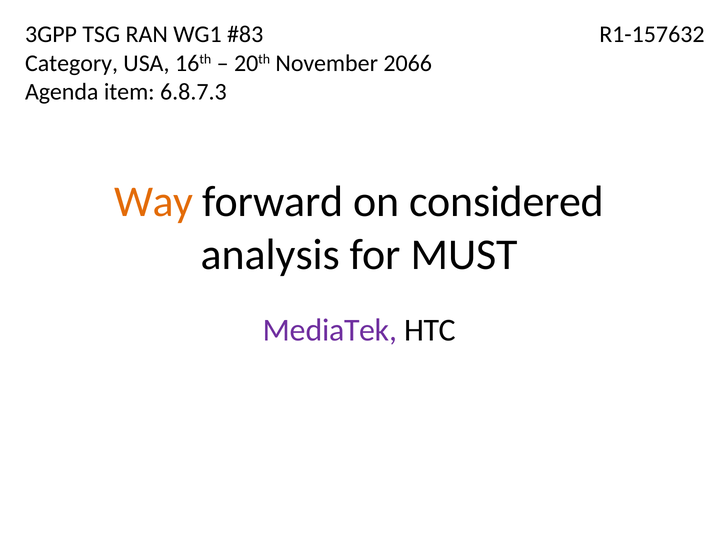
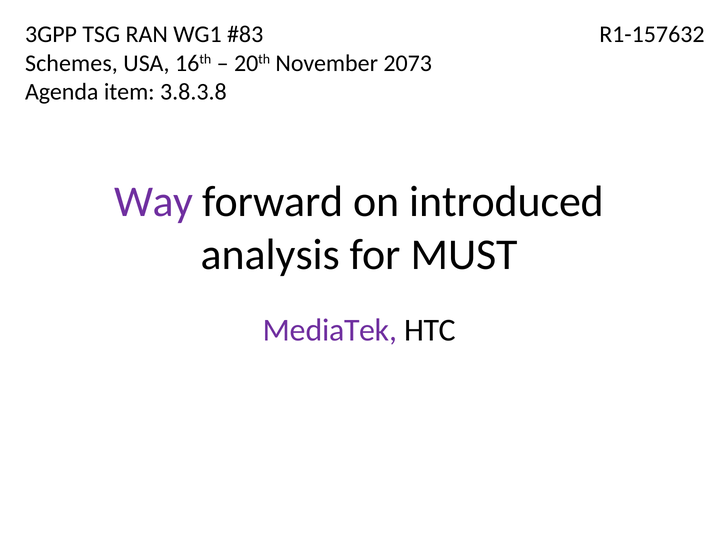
Category: Category -> Schemes (71, 63)
2066: 2066 -> 2073 (408, 63)
6.8.7.3: 6.8.7.3 -> 3.8.3.8 (193, 92)
Way colour: orange -> purple (154, 202)
considered: considered -> introduced (507, 202)
